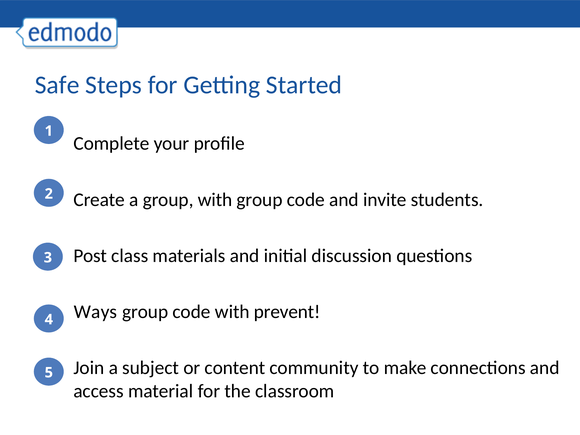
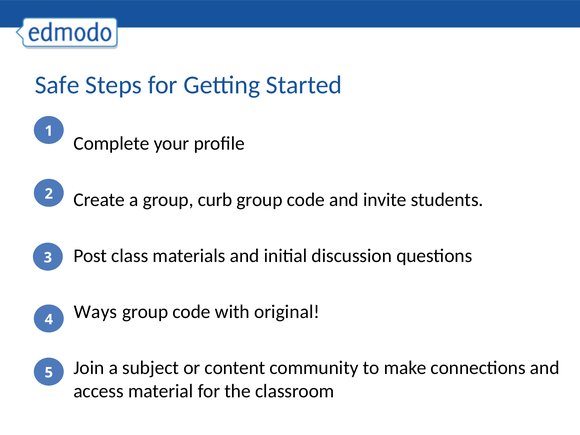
group with: with -> curb (215, 200)
prevent: prevent -> original (287, 312)
